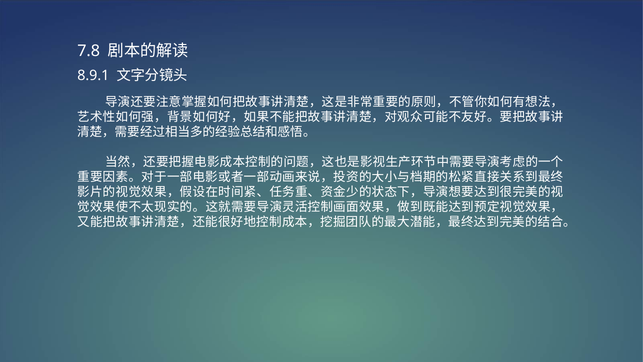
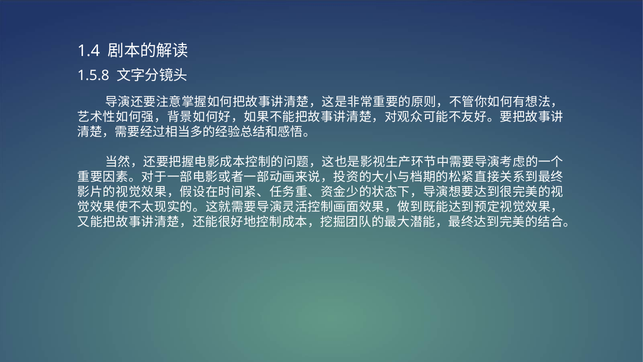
7.8: 7.8 -> 1.4 (89, 51)
8.9.1: 8.9.1 -> 1.5.8 (93, 76)
